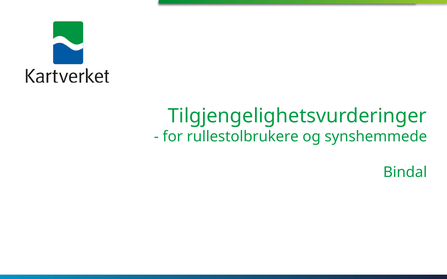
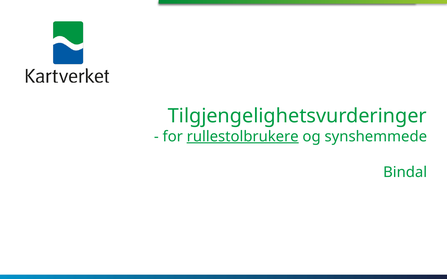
rullestolbrukere underline: none -> present (243, 137)
